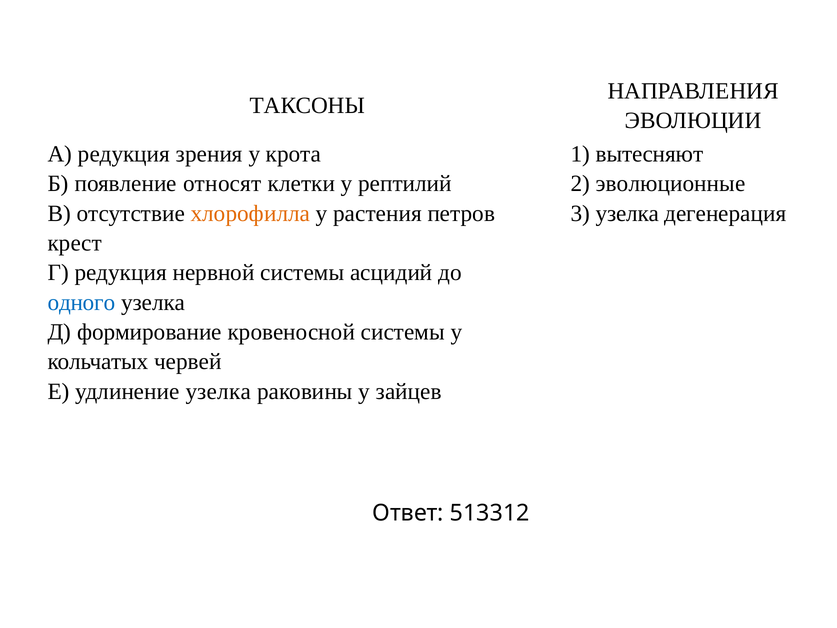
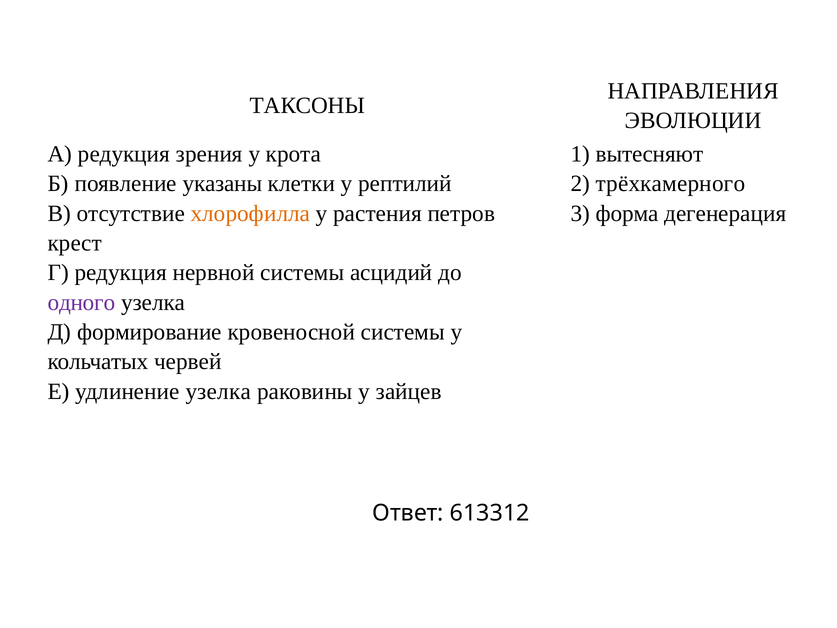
относят: относят -> указаны (222, 184)
эволюционные: эволюционные -> трёхкамерного (671, 184)
3 узелка: узелка -> форма (627, 213)
одного colour: blue -> purple (81, 302)
513312: 513312 -> 613312 (490, 513)
